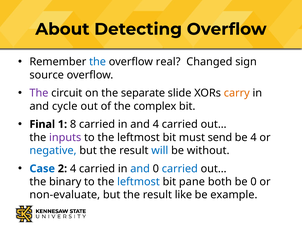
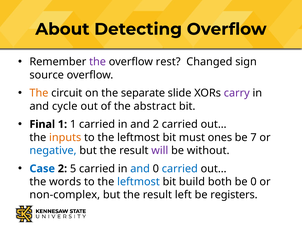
the colour: blue -> purple (98, 62)
real: real -> rest (168, 62)
The colour: purple -> orange (39, 93)
carry colour: orange -> purple (237, 93)
complex: complex -> abstract (155, 106)
1 8: 8 -> 1 (73, 124)
and 4: 4 -> 2 (156, 124)
inputs colour: purple -> orange (65, 137)
send: send -> ones (220, 137)
be 4: 4 -> 7 (253, 137)
will colour: blue -> purple (160, 150)
2 4: 4 -> 5 (73, 168)
binary: binary -> words (65, 181)
pane: pane -> build (192, 181)
non-evaluate: non-evaluate -> non-complex (65, 194)
like: like -> left (183, 194)
example: example -> registers (234, 194)
